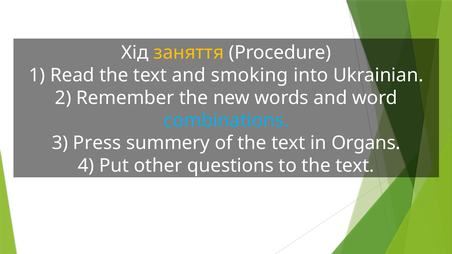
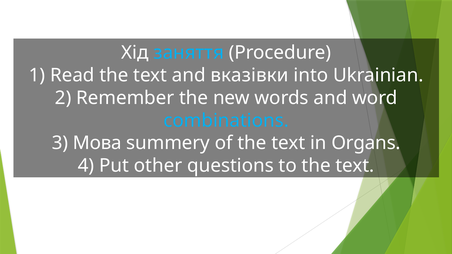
заняття colour: yellow -> light blue (189, 53)
smoking: smoking -> вказівки (250, 75)
Press: Press -> Мова (97, 143)
